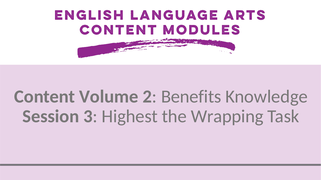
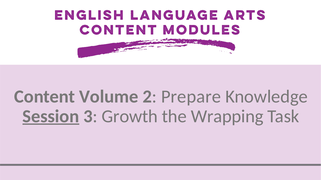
Benefits: Benefits -> Prepare (191, 97)
Session underline: none -> present (51, 117)
Highest: Highest -> Growth (130, 117)
